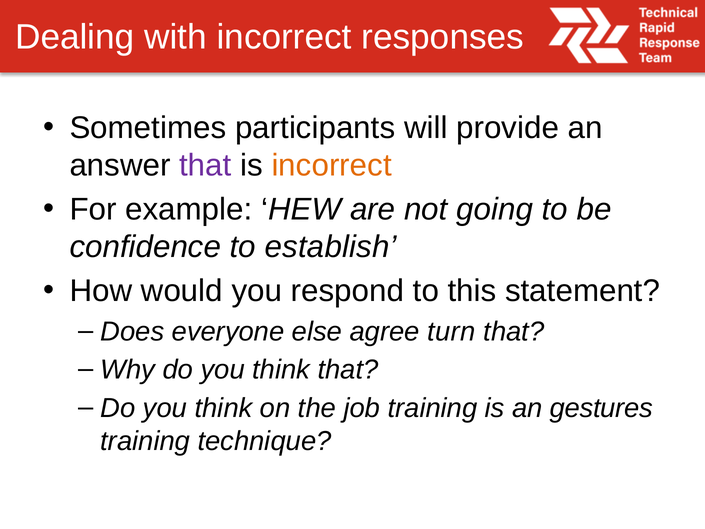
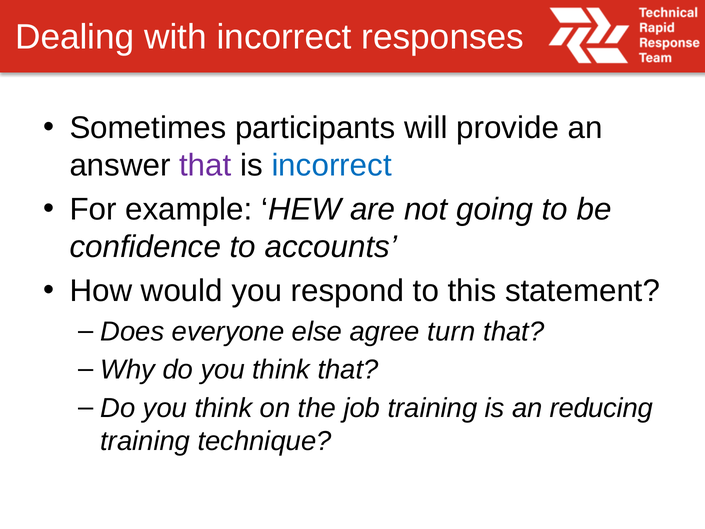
incorrect colour: orange -> blue (332, 165)
establish: establish -> accounts (331, 247)
gestures: gestures -> reducing (601, 408)
